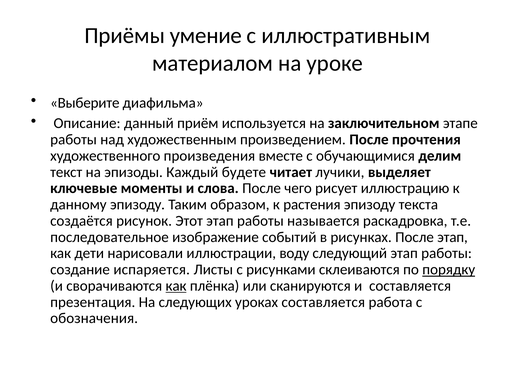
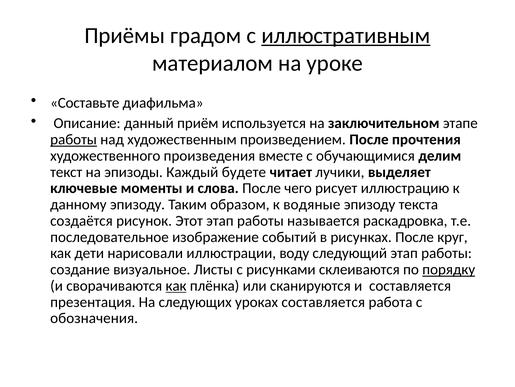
умение: умение -> градом (206, 36)
иллюстративным underline: none -> present (346, 36)
Выберите: Выберите -> Составьте (85, 103)
работы underline: none -> present (74, 139)
растения: растения -> водяные (312, 204)
После этап: этап -> круг (452, 237)
испаряется: испаряется -> визуальное (152, 269)
